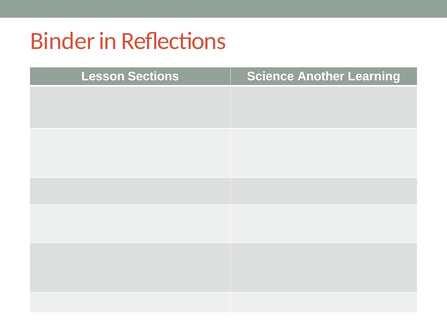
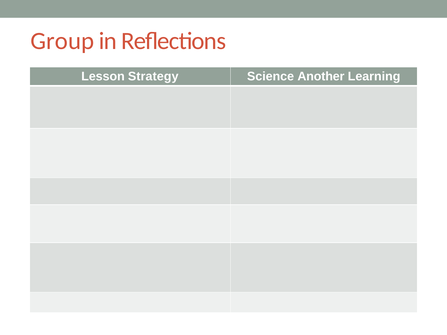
Binder: Binder -> Group (62, 41)
Sections: Sections -> Strategy (153, 76)
